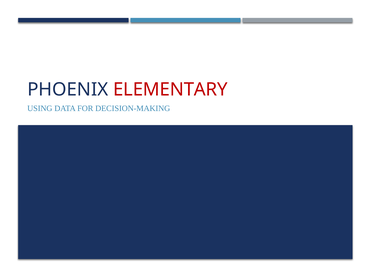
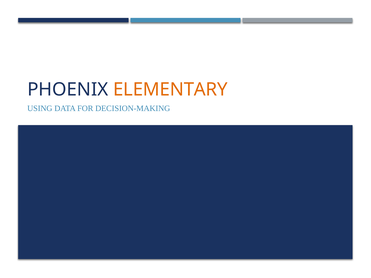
ELEMENTARY colour: red -> orange (170, 90)
